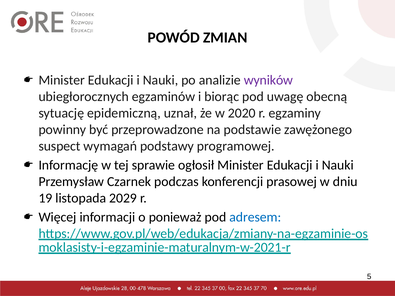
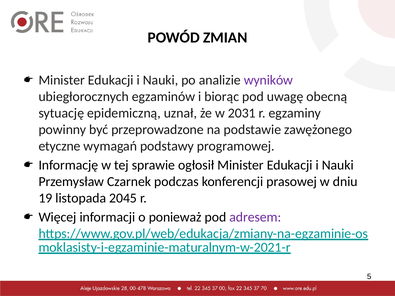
2020: 2020 -> 2031 (242, 113)
suspect: suspect -> etyczne (60, 146)
2029: 2029 -> 2045 (123, 198)
adresem colour: blue -> purple (255, 217)
